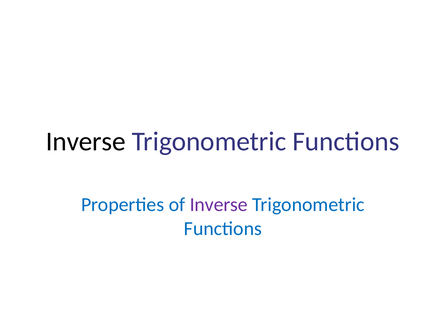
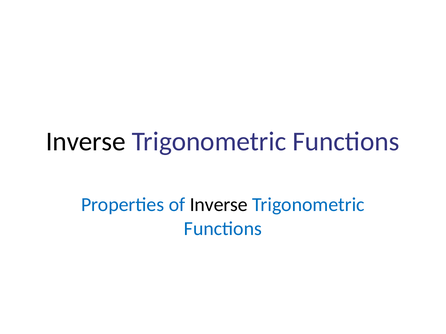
Inverse colour: purple -> black (219, 205)
